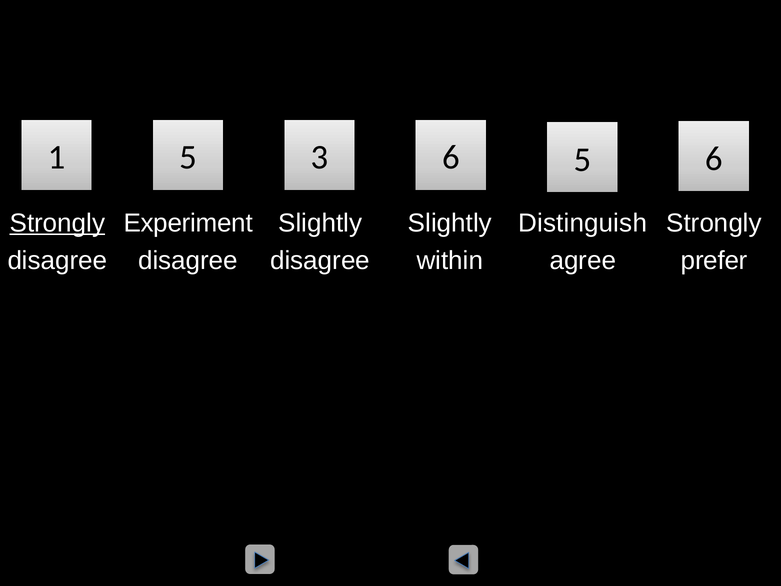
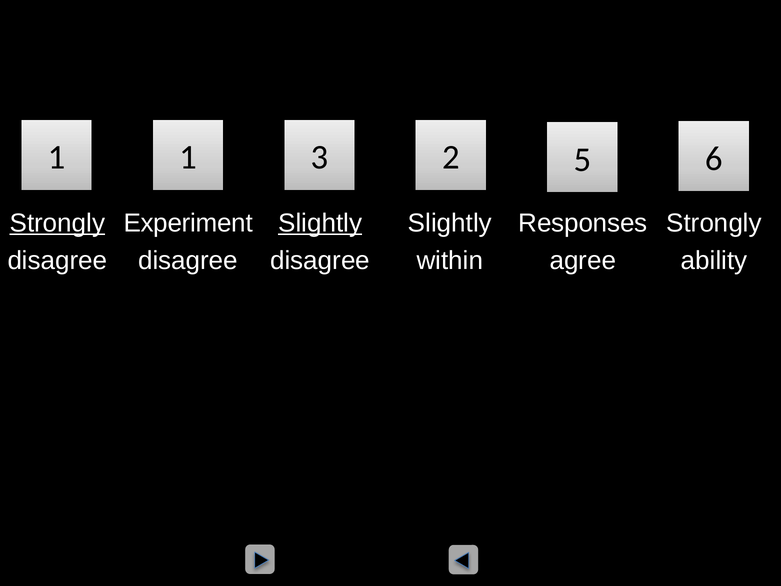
1 5: 5 -> 1 (188, 157)
3 6: 6 -> 2 (451, 157)
Slightly underline: none -> present (320, 223)
Distinguish: Distinguish -> Responses (583, 223)
prefer: prefer -> ability (714, 260)
